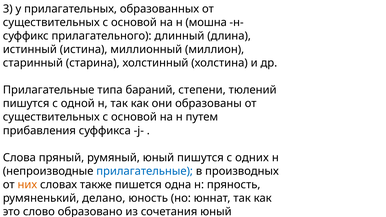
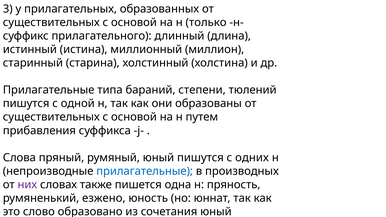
мошна: мошна -> только (206, 22)
них colour: orange -> purple (27, 185)
делано: делано -> езжено (104, 198)
